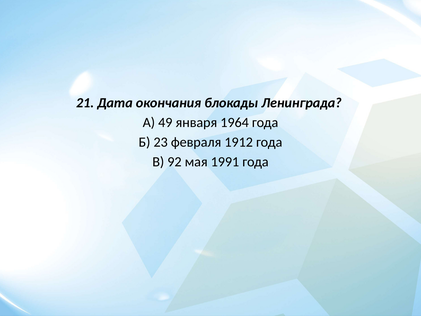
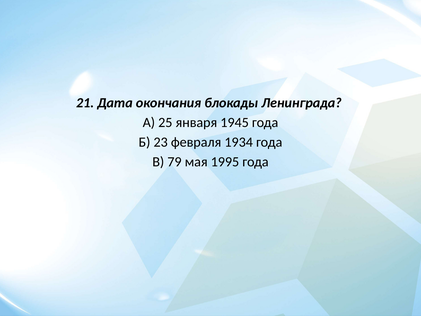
49: 49 -> 25 (165, 122)
1964: 1964 -> 1945 (235, 122)
1912: 1912 -> 1934 (239, 142)
92: 92 -> 79 (174, 162)
1991: 1991 -> 1995 (225, 162)
